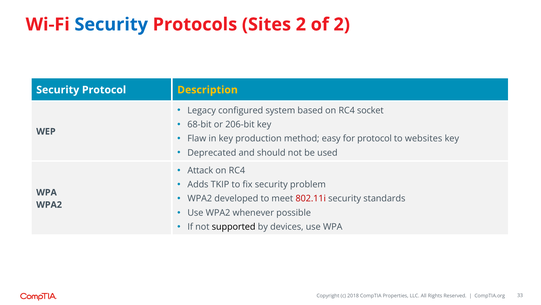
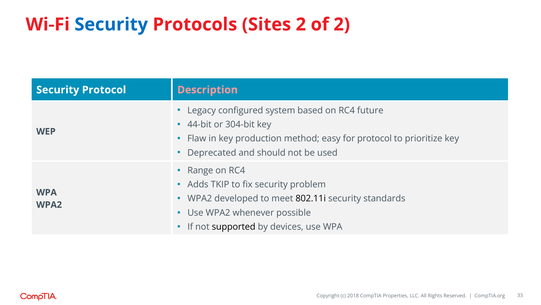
Description colour: yellow -> pink (208, 90)
socket: socket -> future (370, 110)
68-bit: 68-bit -> 44-bit (199, 124)
206-bit: 206-bit -> 304-bit (240, 124)
websites: websites -> prioritize (424, 138)
Attack: Attack -> Range (200, 170)
802.11i colour: red -> black (311, 198)
